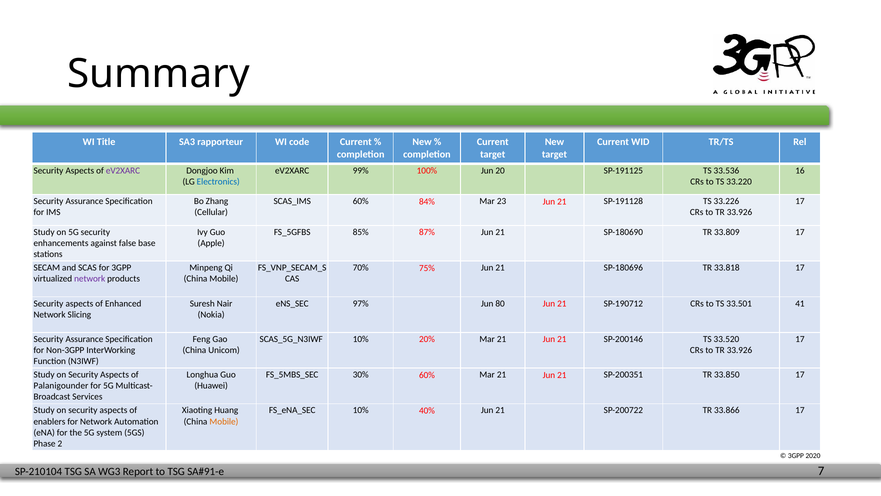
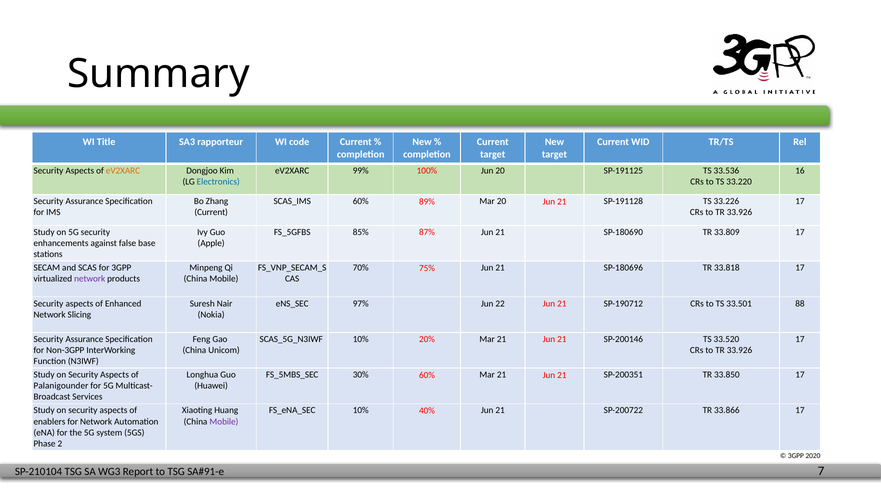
eV2XARC colour: purple -> orange (123, 170)
84%: 84% -> 89% (427, 201)
Mar 23: 23 -> 20 (502, 201)
Cellular: Cellular -> Current (211, 212)
80: 80 -> 22 (500, 303)
41: 41 -> 88 (800, 303)
Mobile colour: orange -> purple (224, 421)
